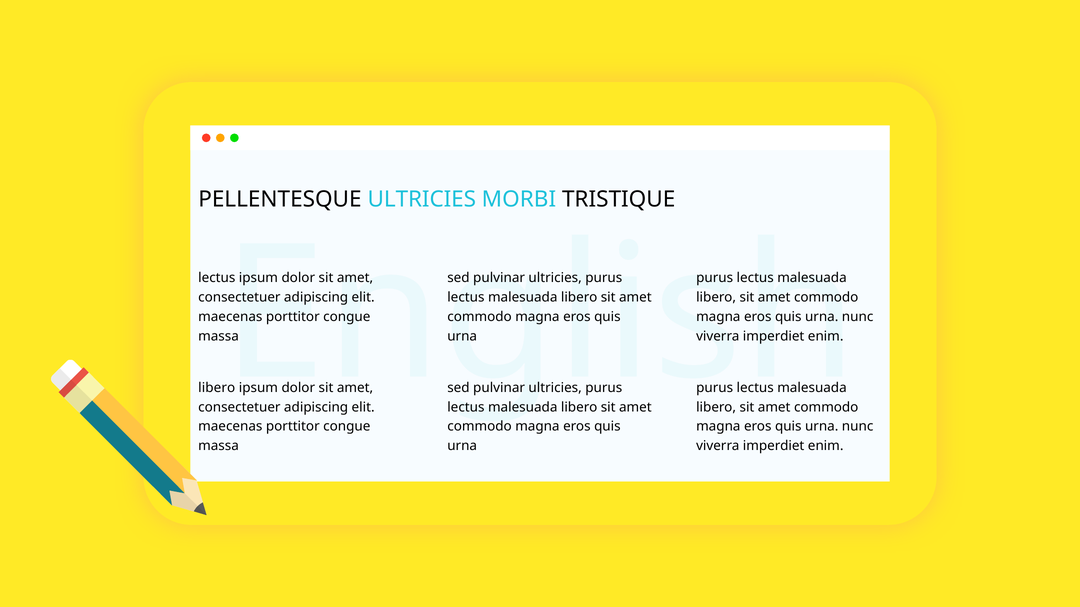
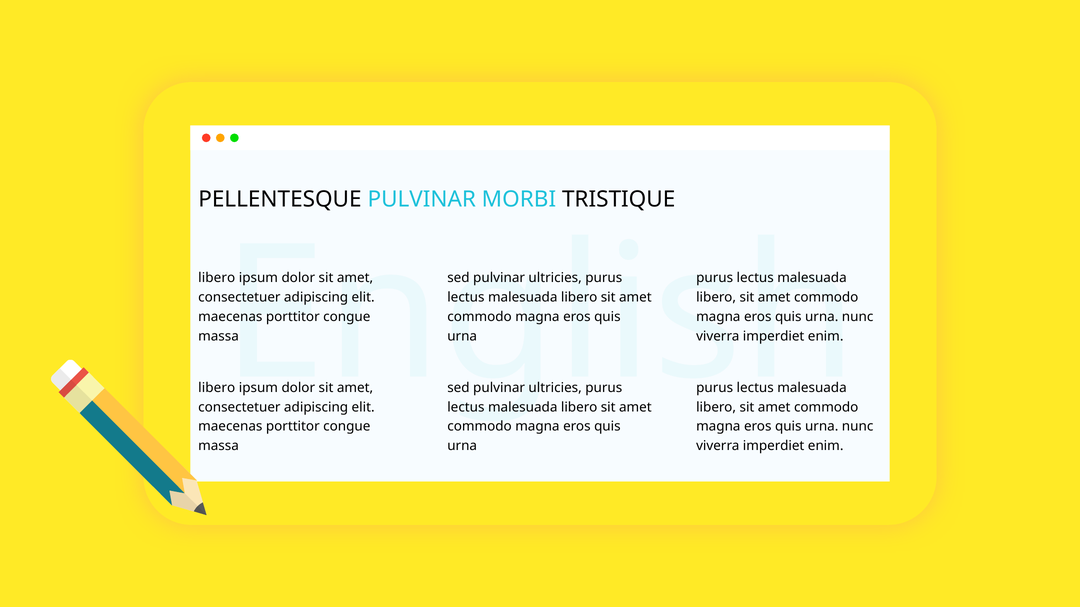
PELLENTESQUE ULTRICIES: ULTRICIES -> PULVINAR (422, 199)
lectus: lectus -> libero (217, 278)
